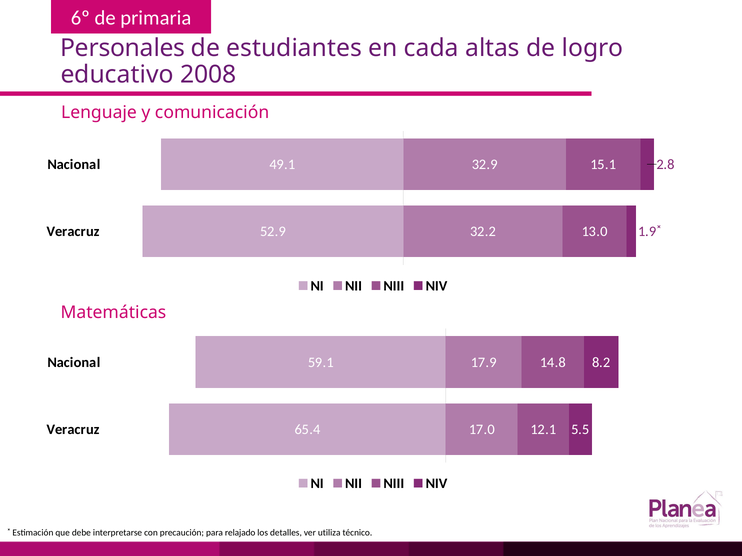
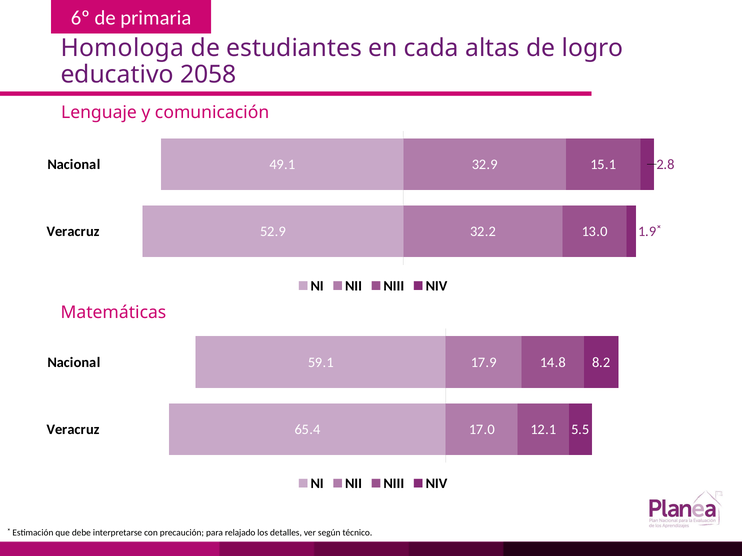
Personales: Personales -> Homologa (122, 48)
2008: 2008 -> 2058 (208, 75)
utiliza: utiliza -> según (329, 533)
